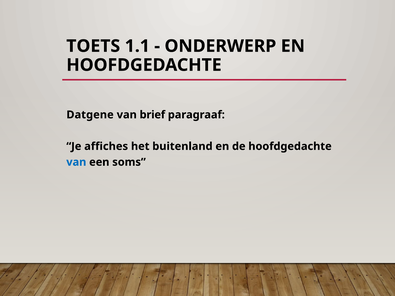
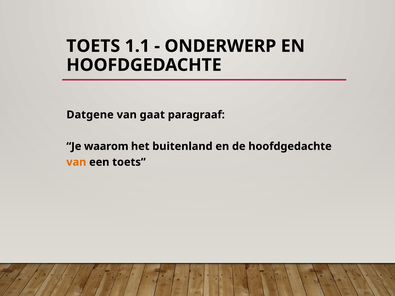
brief: brief -> gaat (152, 115)
affiches: affiches -> waarom (106, 146)
van colour: blue -> orange (76, 162)
een soms: soms -> toets (129, 162)
